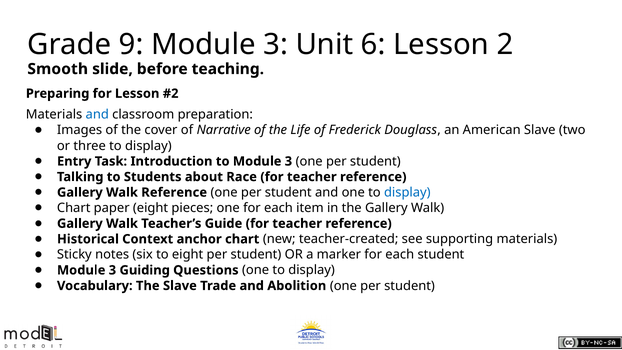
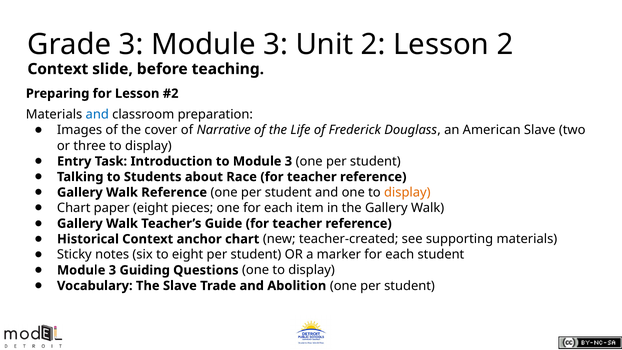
Grade 9: 9 -> 3 (131, 45)
Unit 6: 6 -> 2 (373, 45)
Smooth: Smooth -> Context (58, 69)
display colour: blue -> orange (407, 192)
